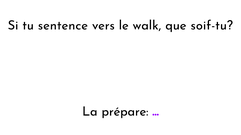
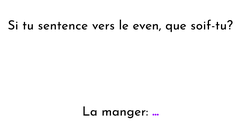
walk: walk -> even (147, 25)
prépare: prépare -> manger (125, 112)
